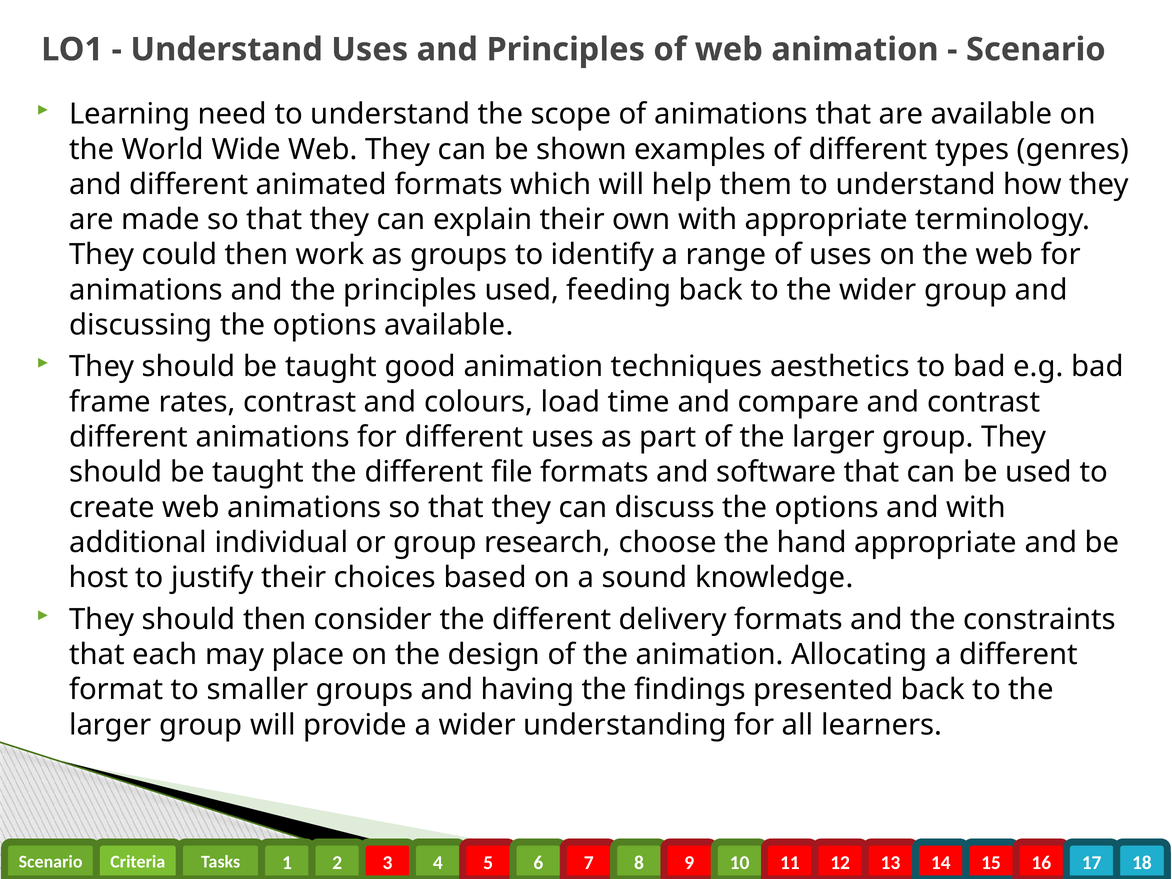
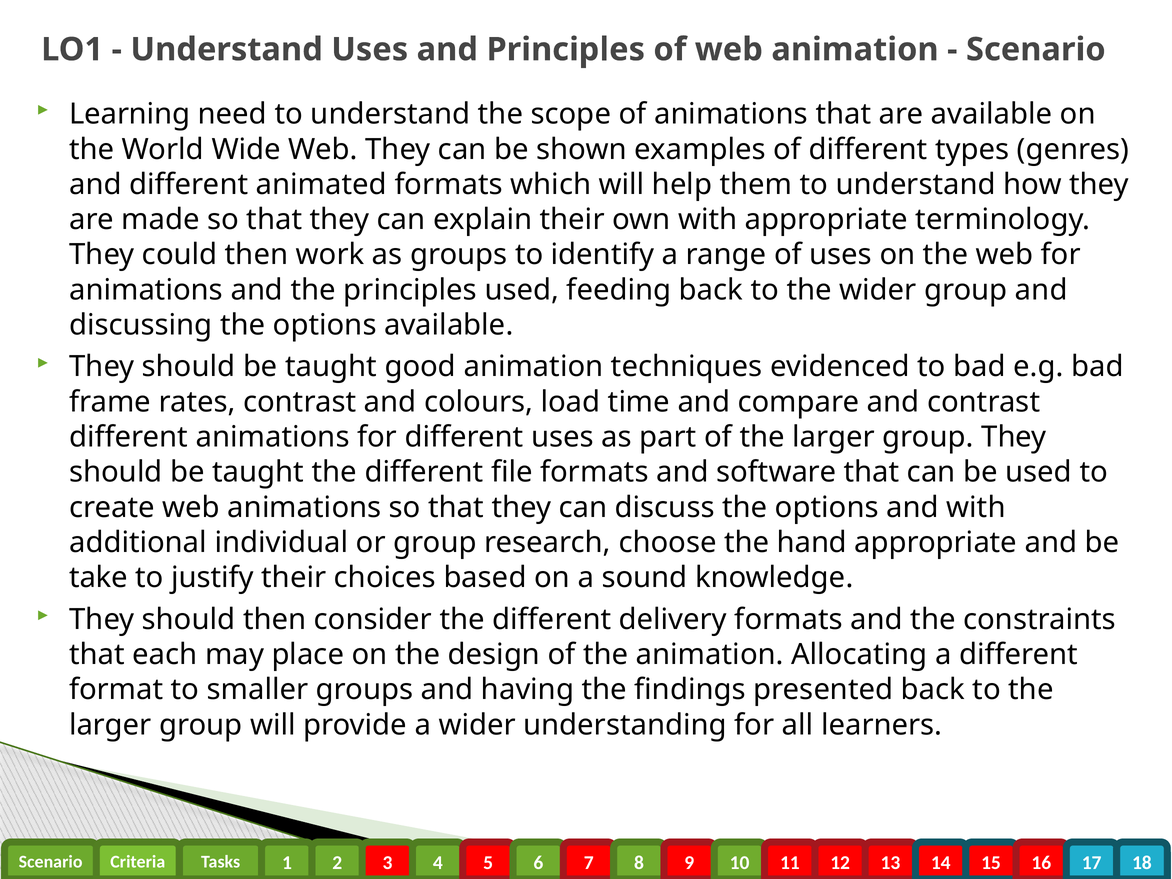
aesthetics: aesthetics -> evidenced (840, 367)
host: host -> take (99, 578)
